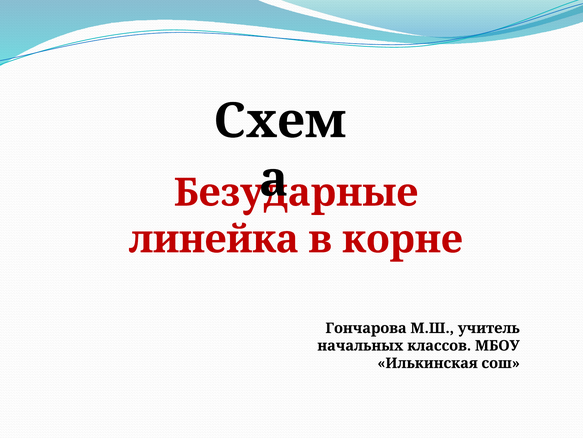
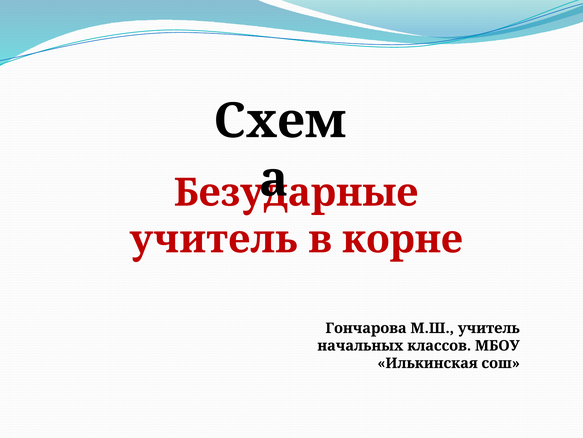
линейка: линейка -> учитель (214, 239)
